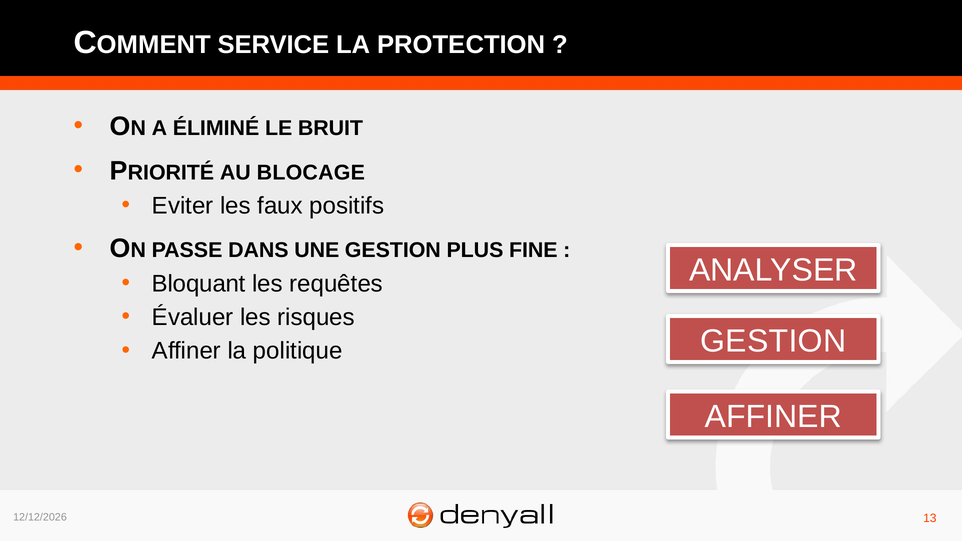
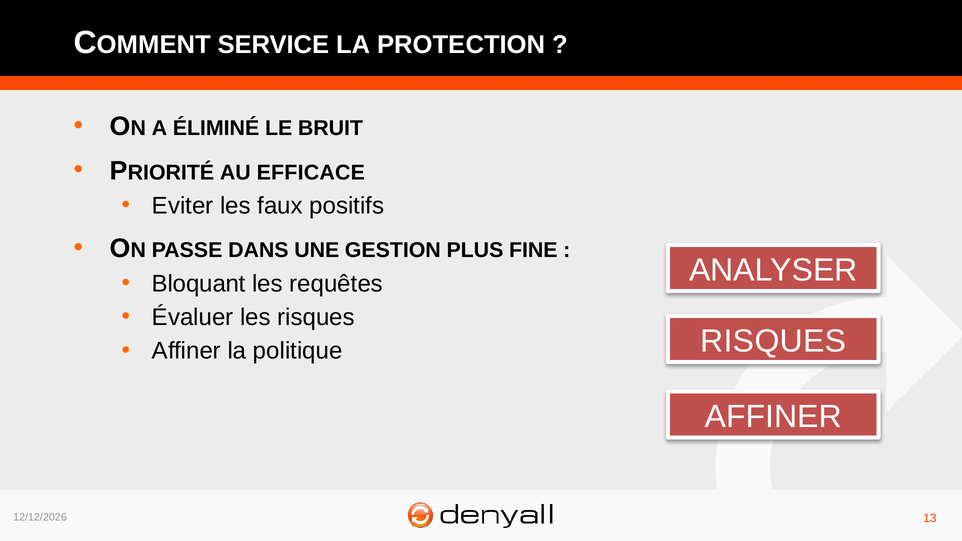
BLOCAGE: BLOCAGE -> EFFICACE (311, 173)
GESTION: GESTION -> RISQUES (773, 341)
